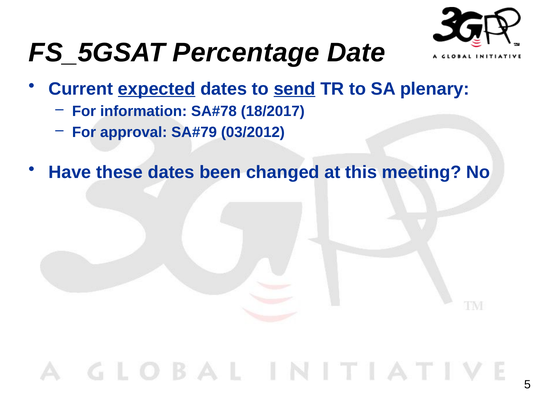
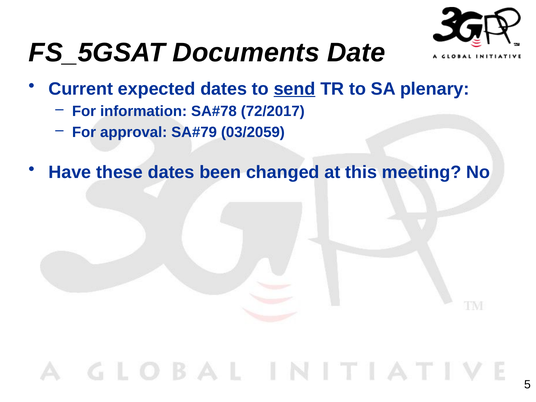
Percentage: Percentage -> Documents (246, 53)
expected underline: present -> none (157, 89)
18/2017: 18/2017 -> 72/2017 (273, 111)
03/2012: 03/2012 -> 03/2059 (253, 132)
